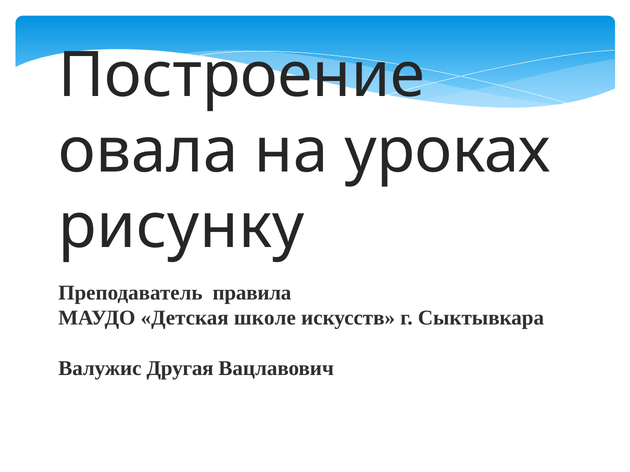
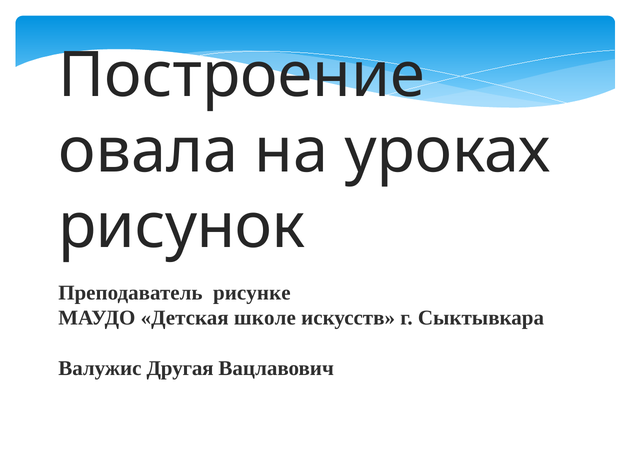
рисунку: рисунку -> рисунок (182, 227)
правила: правила -> рисунке (252, 293)
